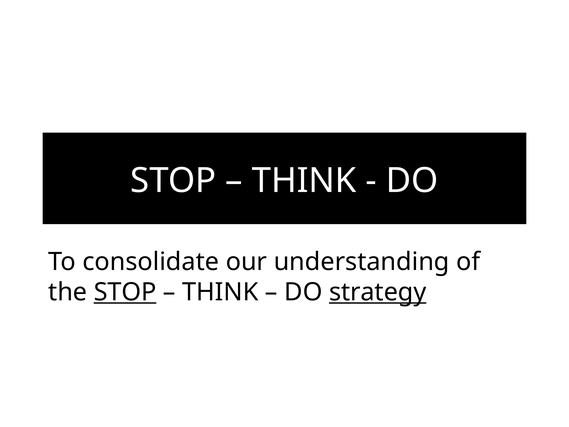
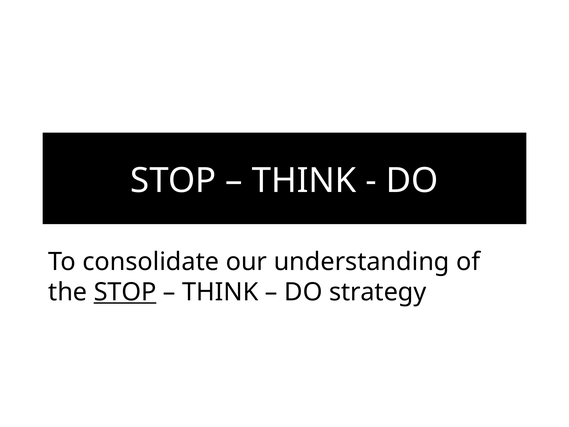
strategy underline: present -> none (378, 292)
